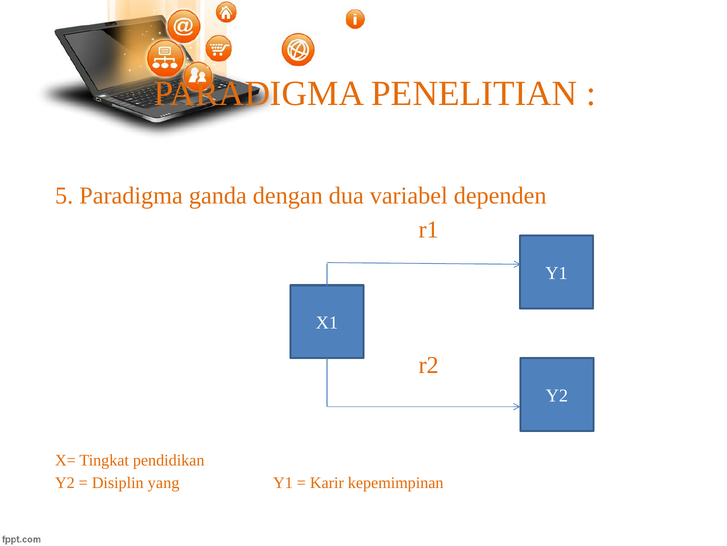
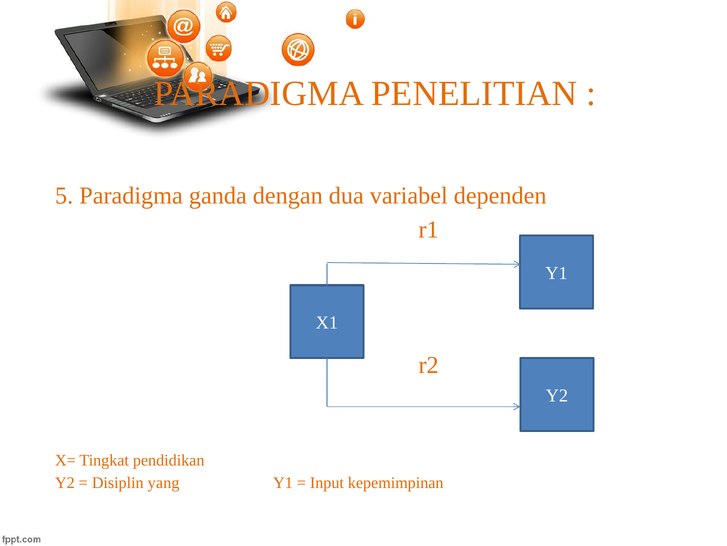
Karir: Karir -> Input (327, 482)
